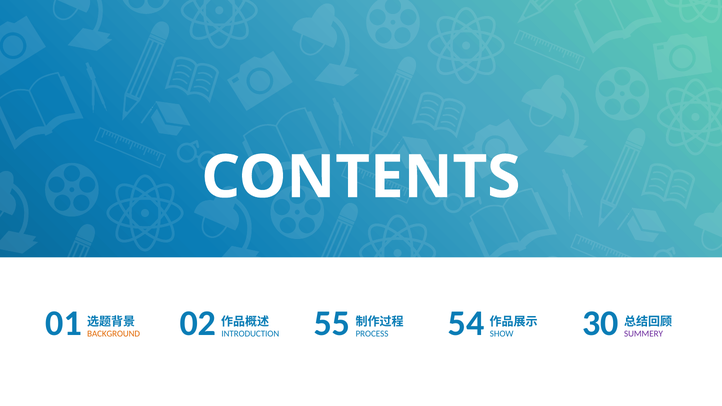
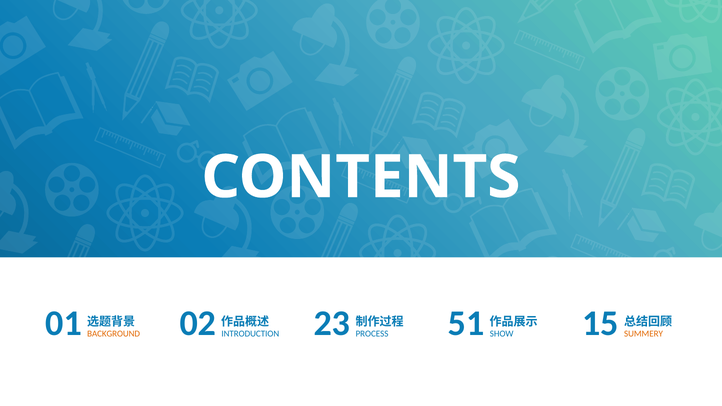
55: 55 -> 23 (332, 324)
54: 54 -> 51 (466, 324)
30: 30 -> 15 (600, 324)
SUMMERY colour: purple -> orange (643, 334)
